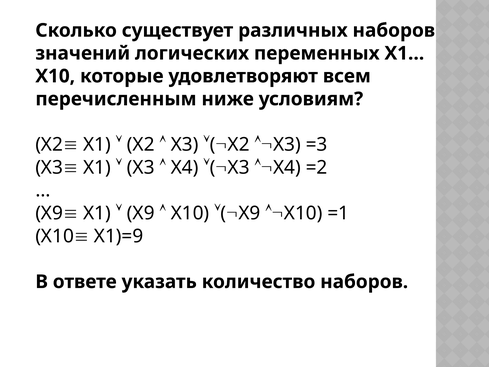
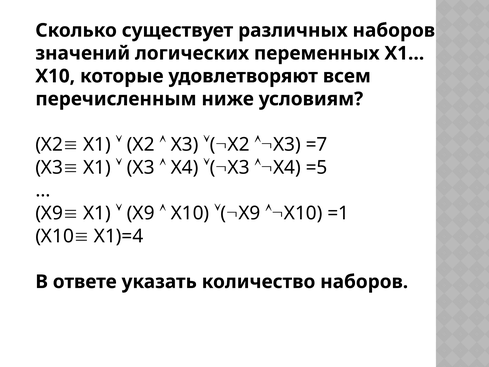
=3: =3 -> =7 (317, 145)
=2: =2 -> =5 (317, 167)
Х1)=9: Х1)=9 -> Х1)=4 (119, 236)
